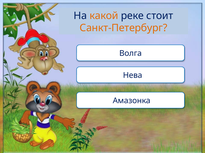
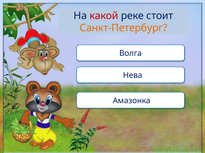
какой colour: orange -> red (104, 16)
